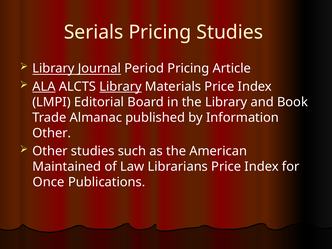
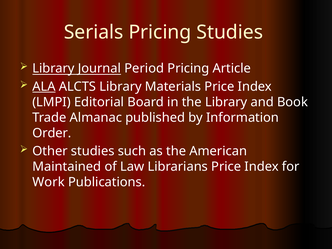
Library underline: present -> none (121, 87)
Other: Other -> Order (52, 133)
Once: Once -> Work (49, 182)
